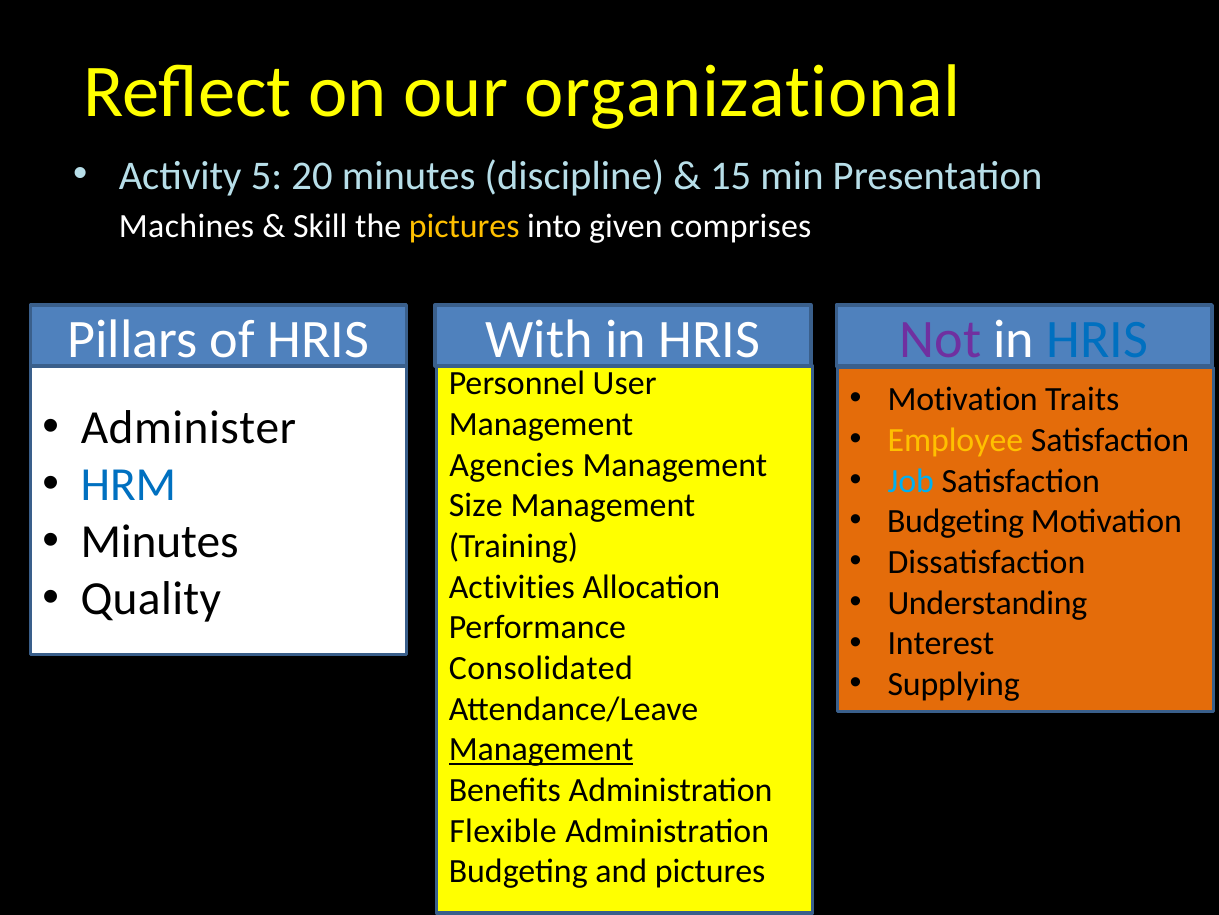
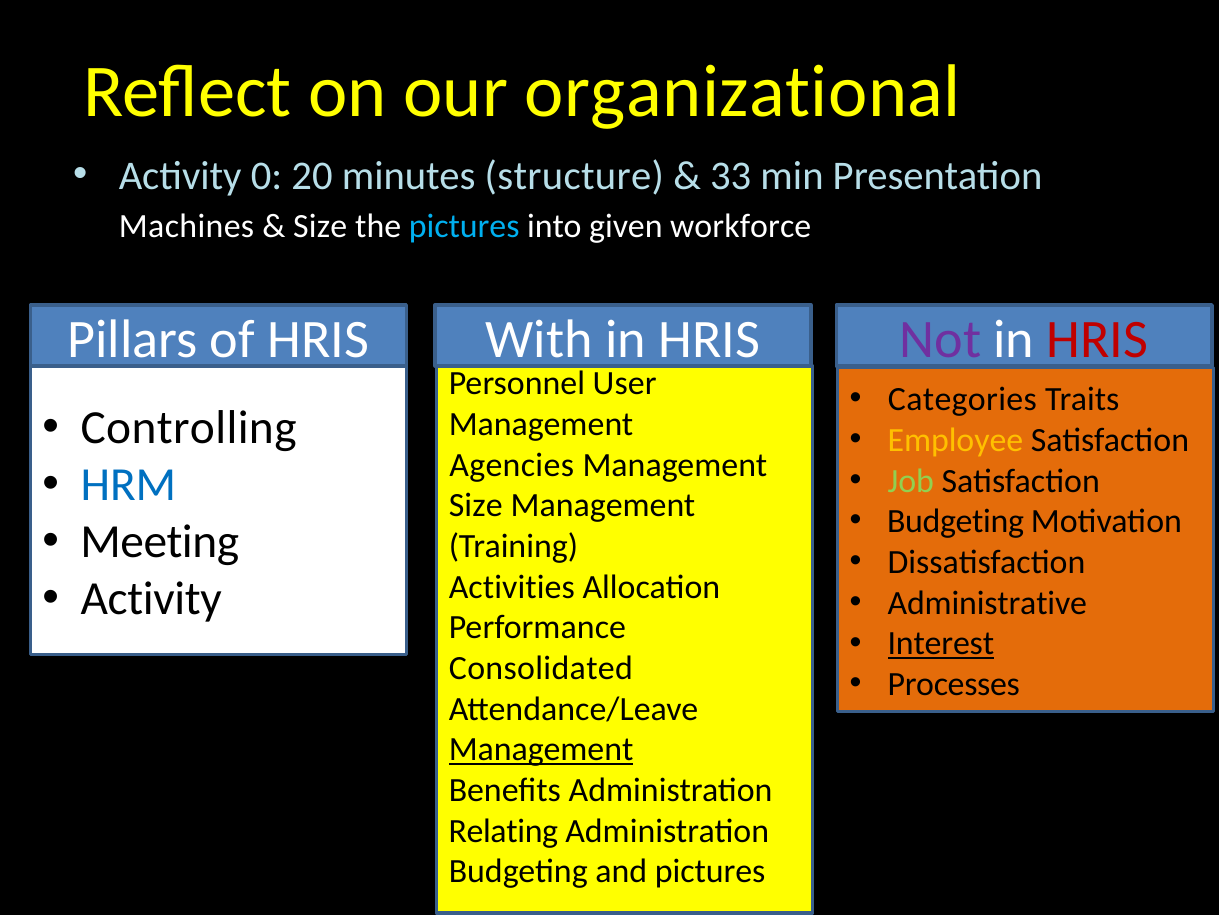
5: 5 -> 0 (267, 176)
discipline: discipline -> structure (574, 176)
15: 15 -> 33 (731, 176)
Skill: Skill -> Size (320, 227)
pictures colour: yellow -> light blue (464, 227)
comprises: comprises -> workforce (741, 227)
HRIS colour: blue -> red (1097, 339)
Motivation: Motivation -> Categories (962, 399)
Administer: Administer -> Controlling (189, 428)
Job colour: light blue -> light green (911, 481)
Minutes: Minutes -> Meeting (160, 542)
Quality: Quality -> Activity (151, 599)
Understanding: Understanding -> Administrative (987, 603)
Interest underline: none -> present (941, 643)
Supplying: Supplying -> Processes (954, 684)
Flexible: Flexible -> Relating (503, 830)
